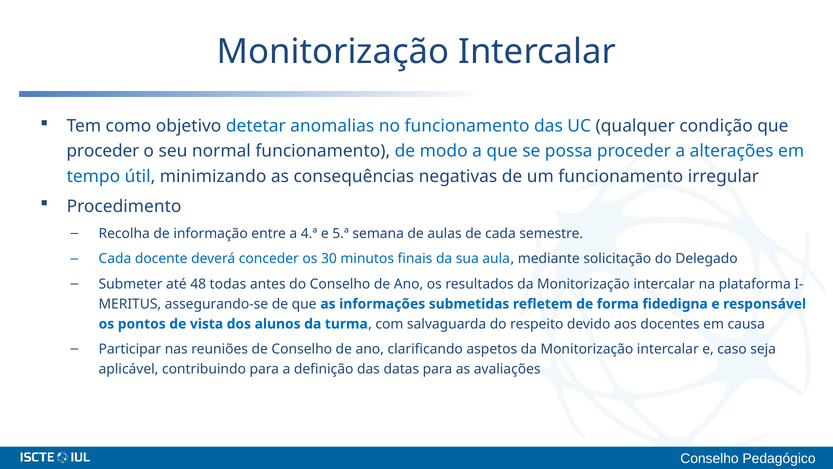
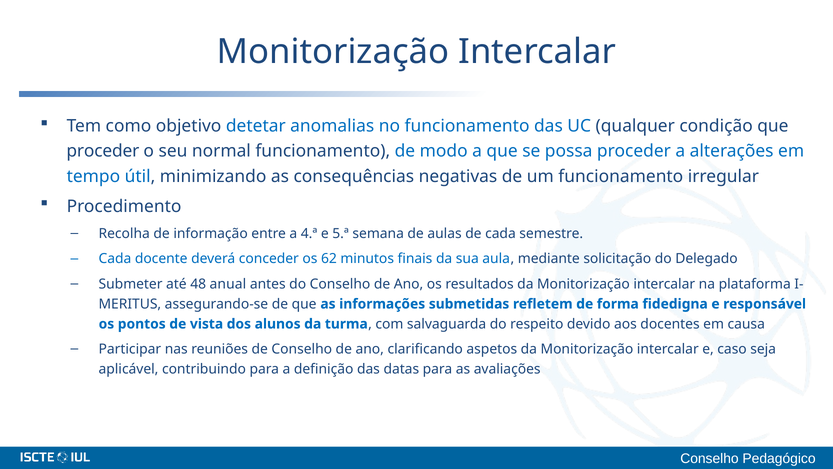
30: 30 -> 62 (329, 259)
todas: todas -> anual (228, 284)
